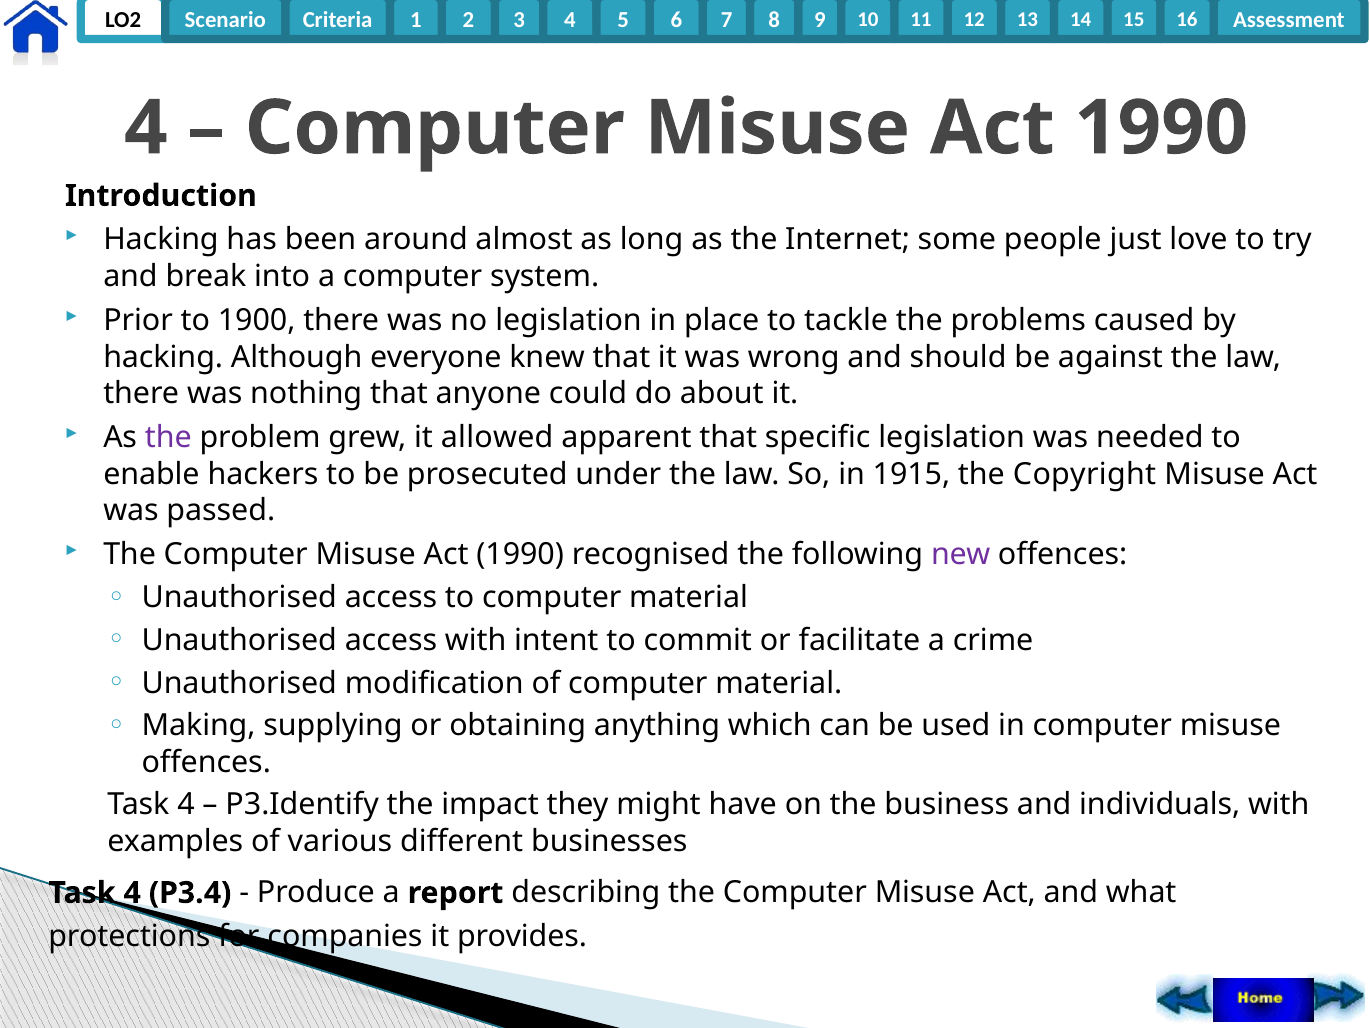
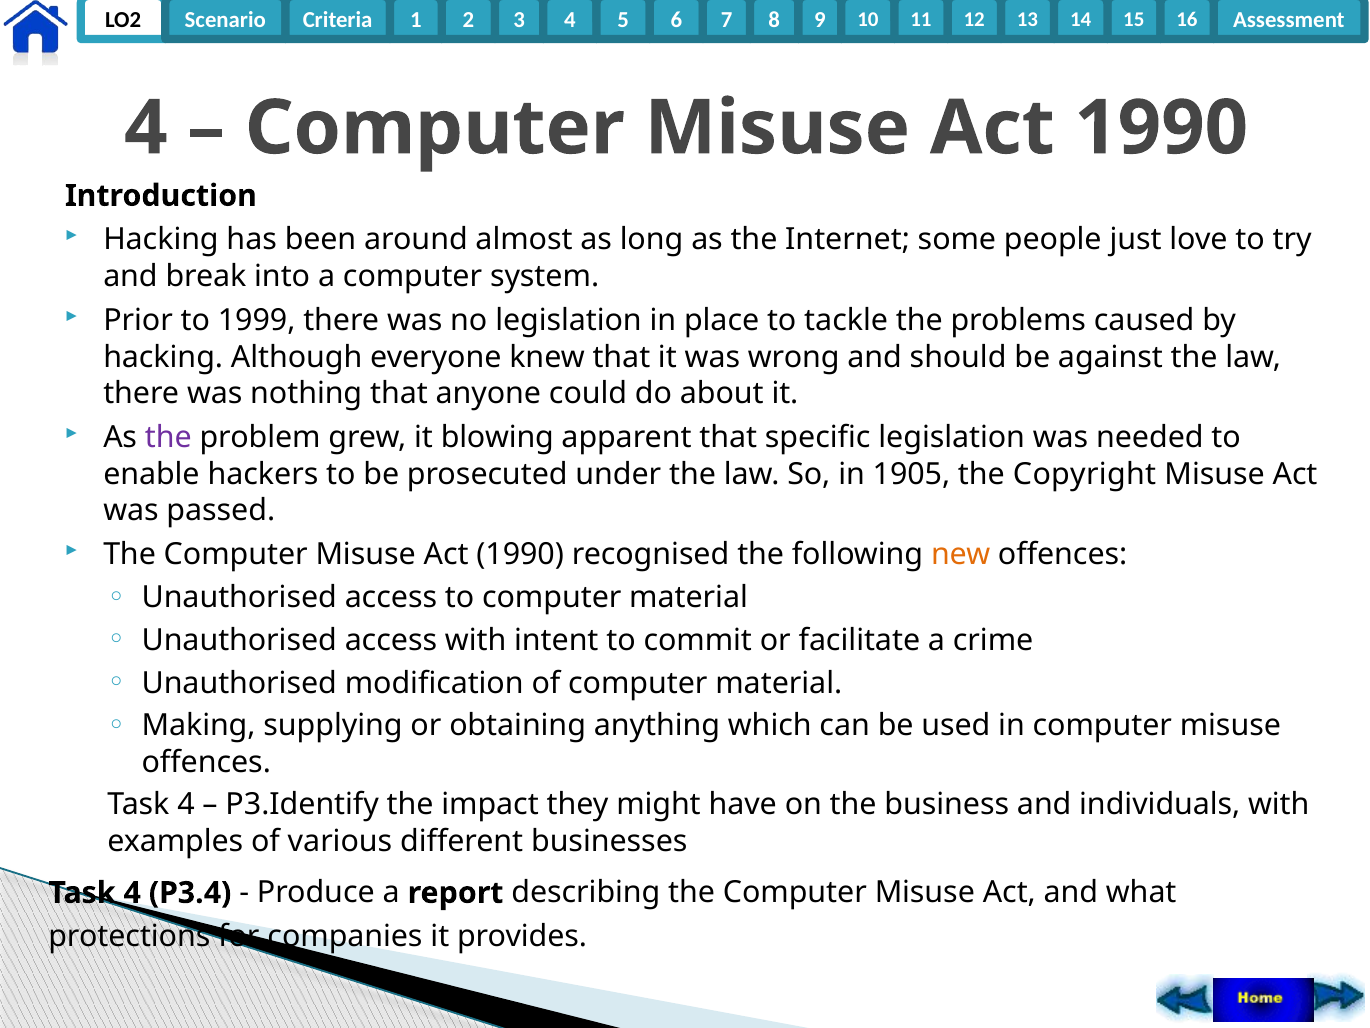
1900: 1900 -> 1999 (257, 320)
allowed: allowed -> blowing (497, 438)
1915: 1915 -> 1905 (911, 474)
new colour: purple -> orange (961, 555)
